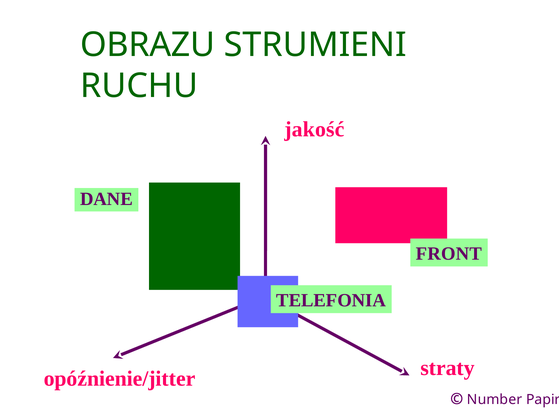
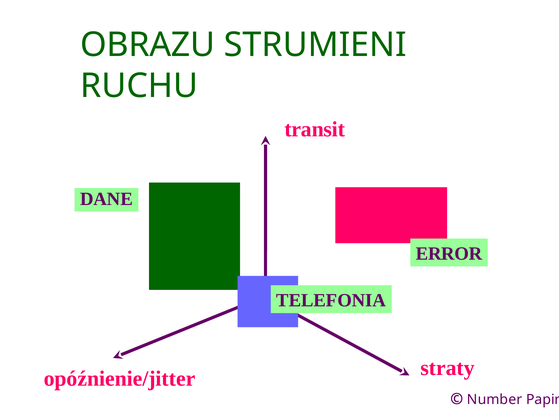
jakość: jakość -> transit (315, 129)
FRONT: FRONT -> ERROR (449, 253)
